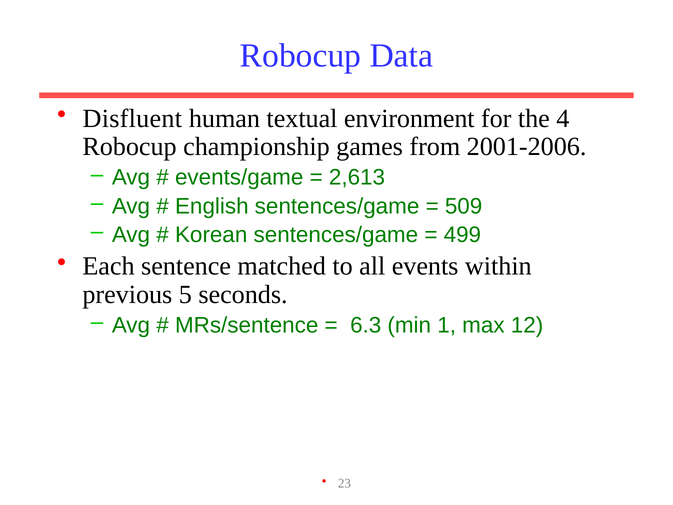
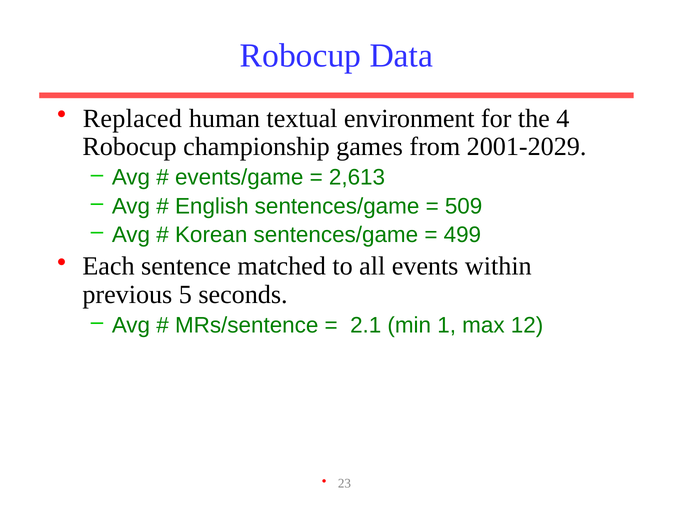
Disfluent: Disfluent -> Replaced (132, 118)
2001-2006: 2001-2006 -> 2001-2029 (527, 147)
6.3: 6.3 -> 2.1 (366, 325)
